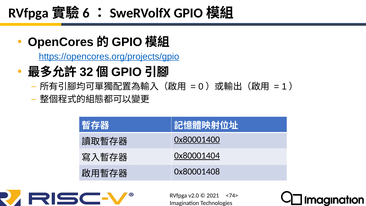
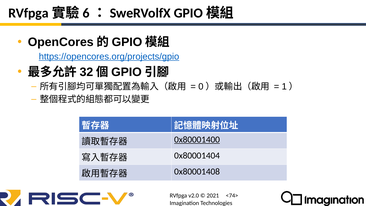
0x80001404 underline: present -> none (197, 156)
